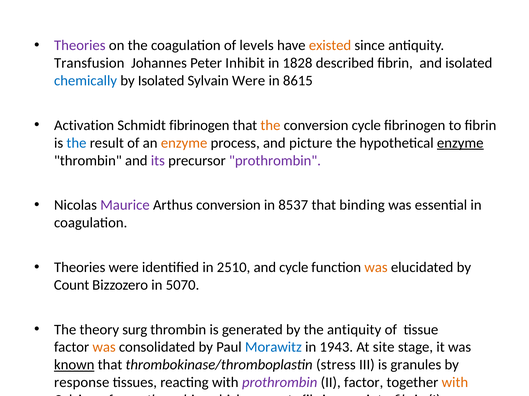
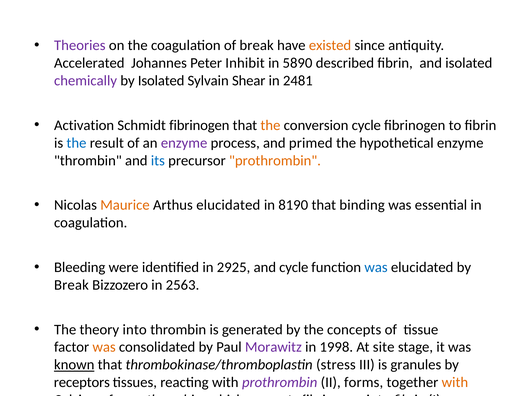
of levels: levels -> break (257, 46)
Transfusion: Transfusion -> Accelerated (89, 63)
1828: 1828 -> 5890 (297, 63)
chemically colour: blue -> purple (86, 81)
Sylvain Were: Were -> Shear (249, 81)
8615: 8615 -> 2481 (298, 81)
enzyme colour: orange -> purple (184, 143)
picture: picture -> primed (311, 143)
enzyme underline: present -> none (460, 143)
its colour: purple -> blue (158, 161)
prothrombin colour: purple -> orange (275, 161)
Maurice colour: purple -> orange (125, 205)
Arthus conversion: conversion -> elucidated (228, 205)
8537: 8537 -> 8190 (293, 205)
Theories: Theories -> Bleeding (80, 268)
2510: 2510 -> 2925 (234, 268)
was colour: orange -> blue (376, 268)
Count: Count -> Break (71, 285)
5070: 5070 -> 2563 (183, 285)
theory surg: surg -> into (135, 330)
the antiquity: antiquity -> concepts (354, 330)
Morawitz colour: blue -> purple (273, 348)
1943: 1943 -> 1998 (336, 348)
response: response -> receptors (82, 383)
II factor: factor -> forms (364, 383)
